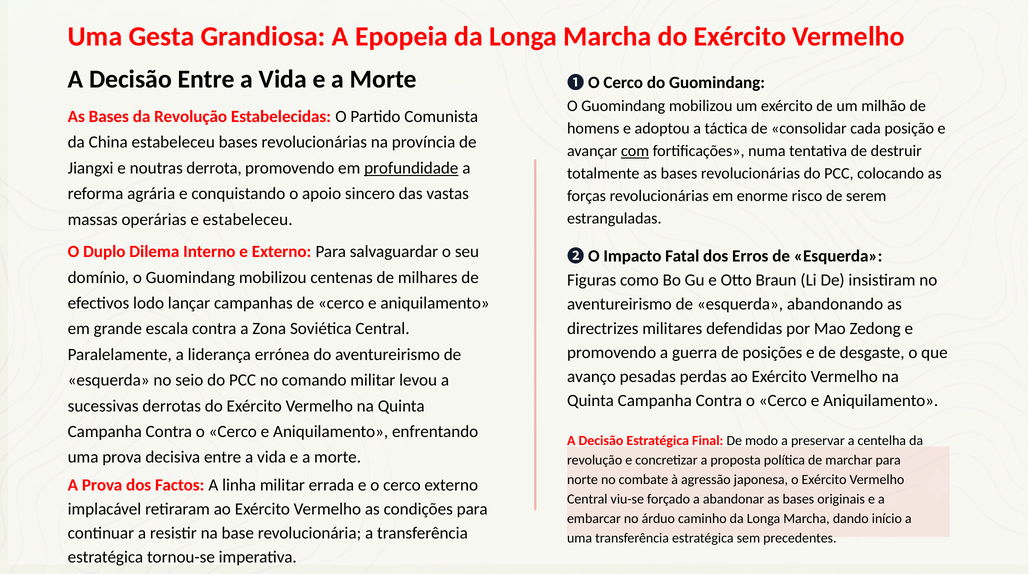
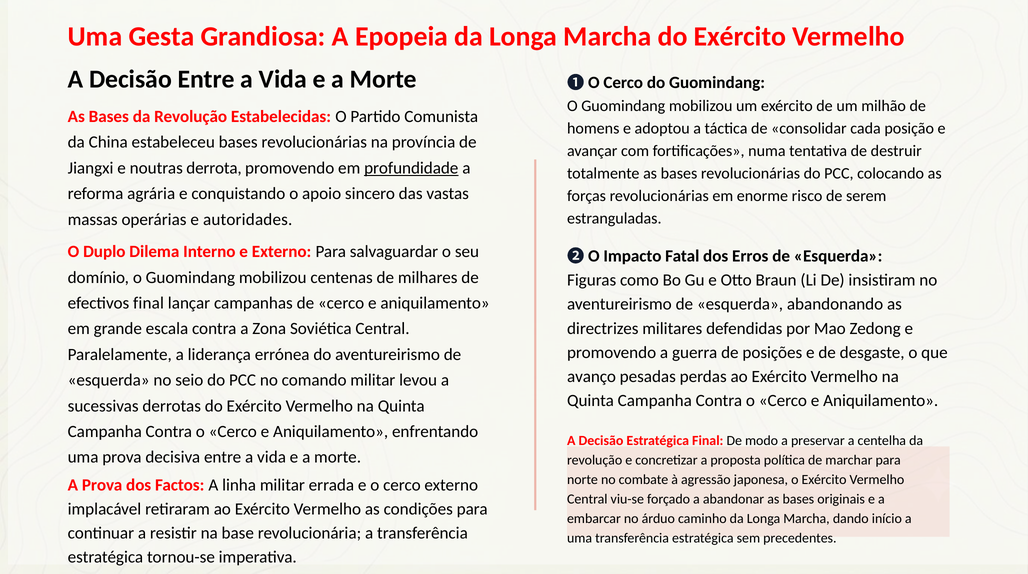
com underline: present -> none (635, 151)
e estabeleceu: estabeleceu -> autoridades (248, 219)
efectivos lodo: lodo -> final (149, 303)
